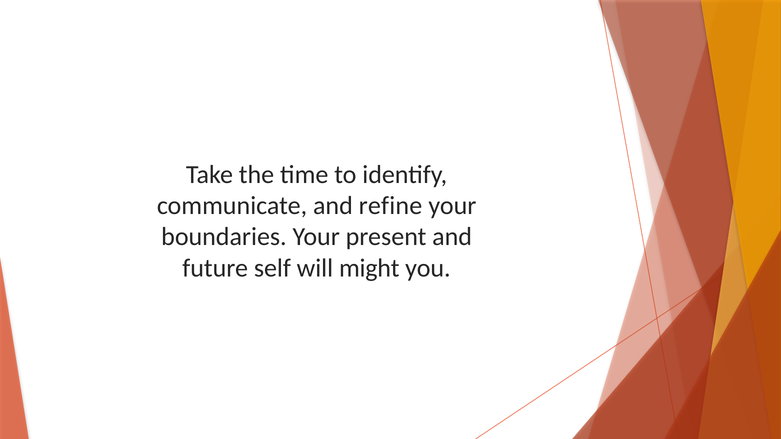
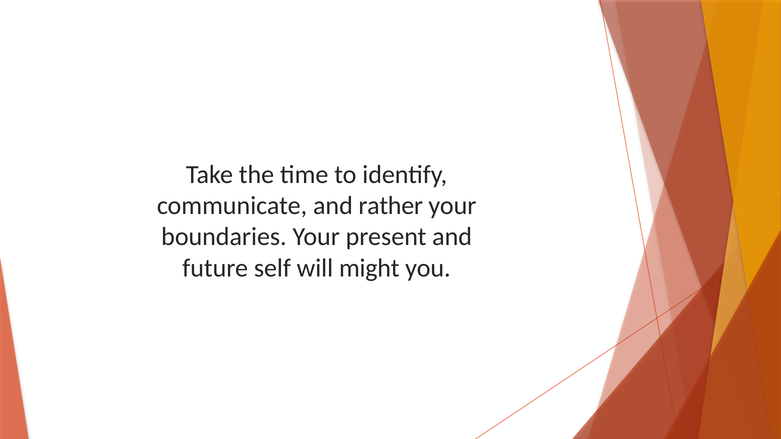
refine: refine -> rather (391, 206)
